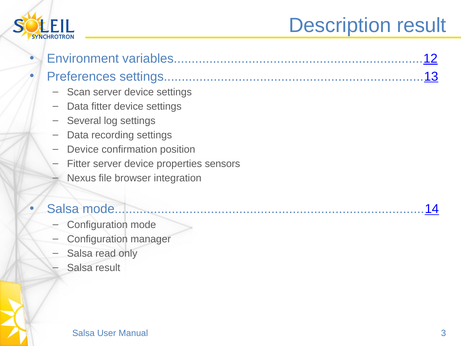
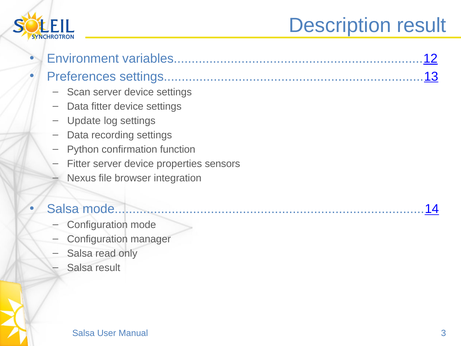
Several: Several -> Update (84, 121)
Device: Device -> Python (83, 149)
position: position -> function (178, 149)
